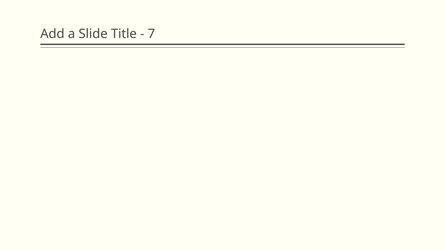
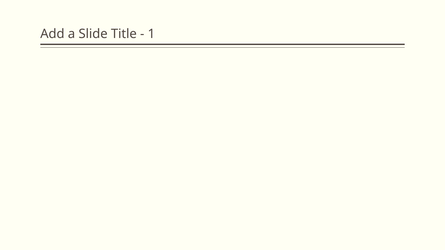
7: 7 -> 1 (151, 34)
